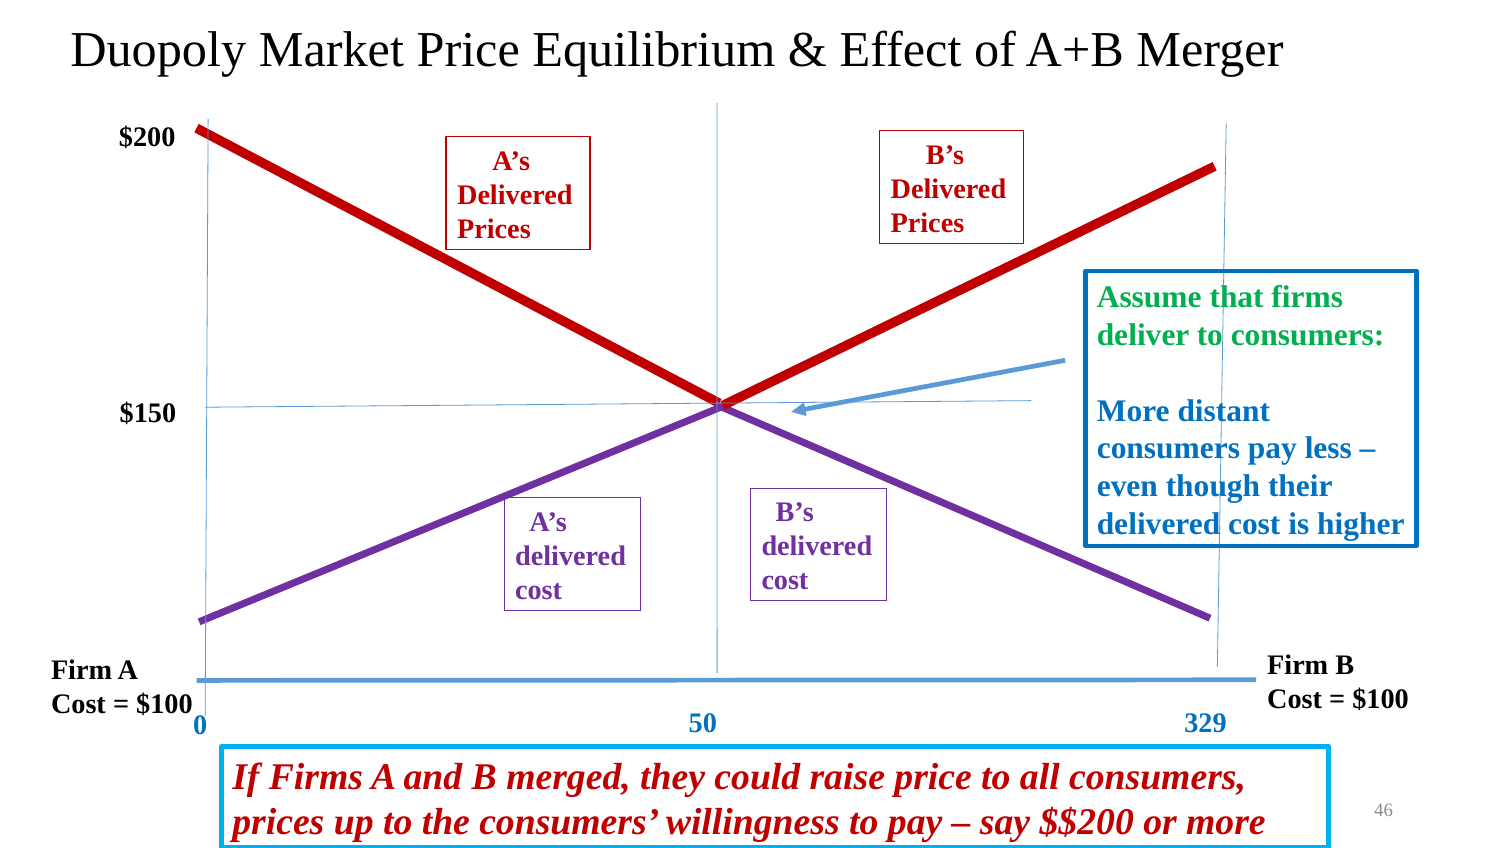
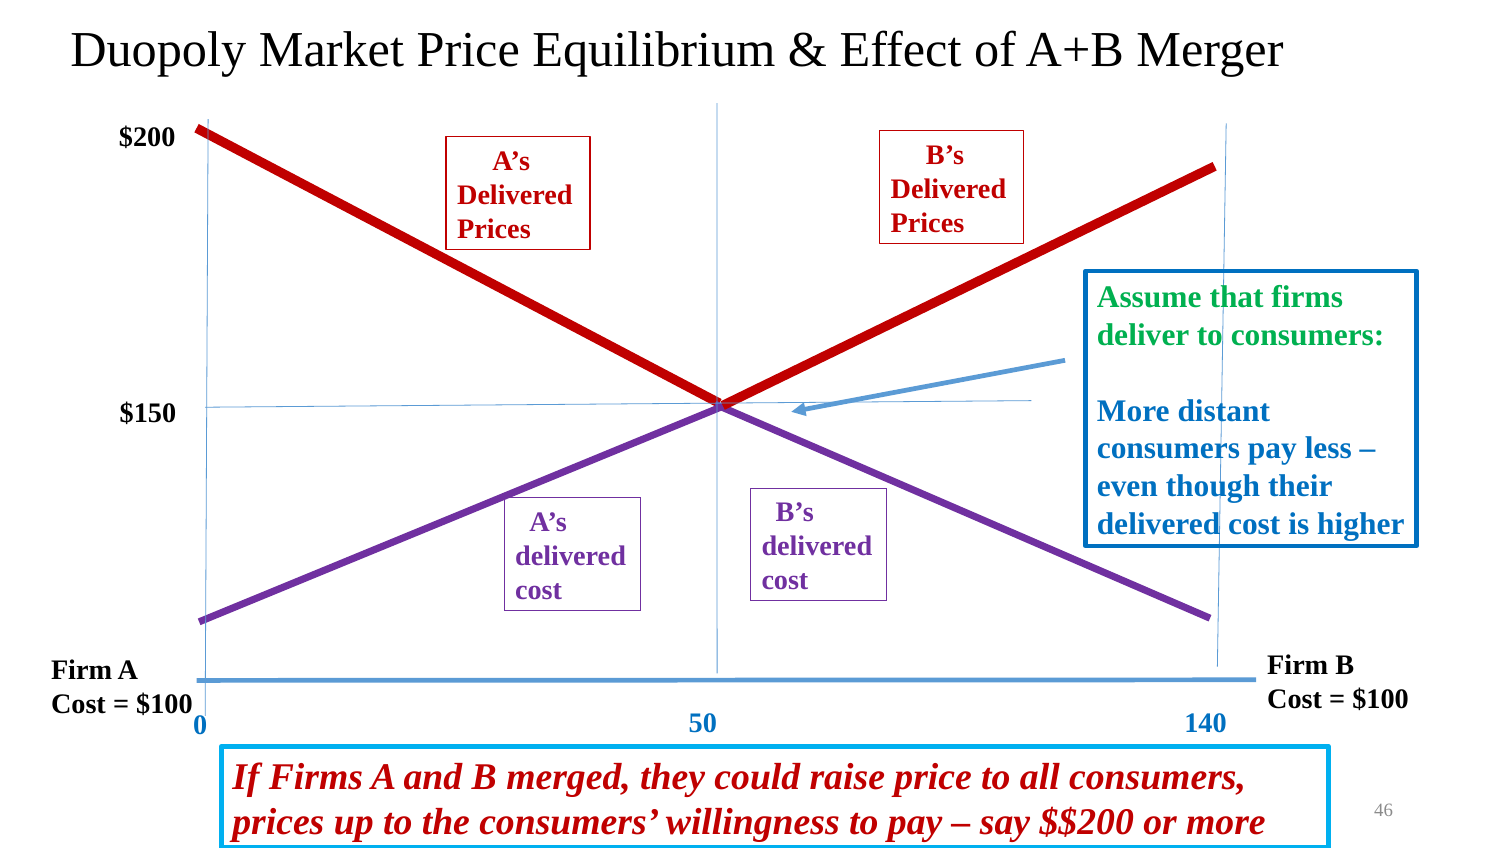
329: 329 -> 140 (1205, 723)
